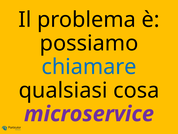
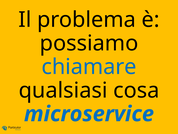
microservice colour: purple -> blue (89, 114)
